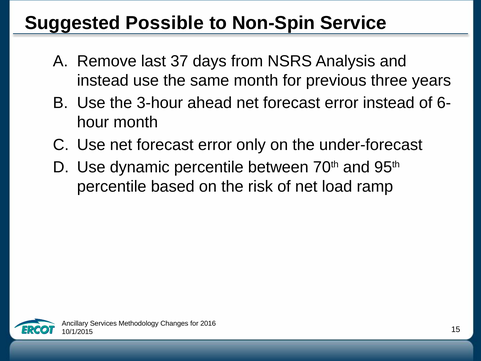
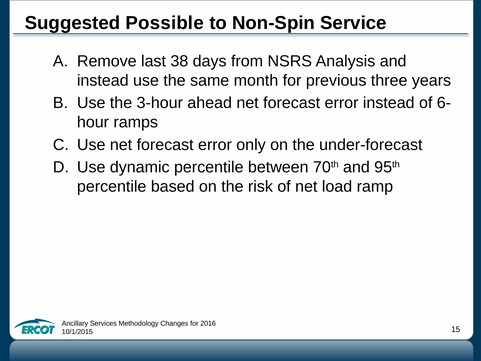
37: 37 -> 38 (179, 61)
month: month -> ramps (136, 122)
